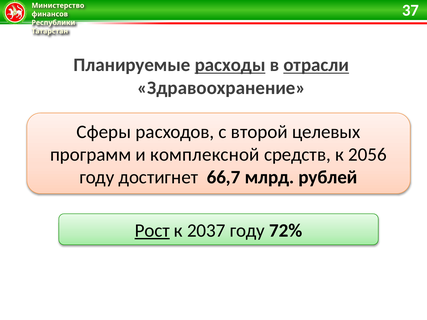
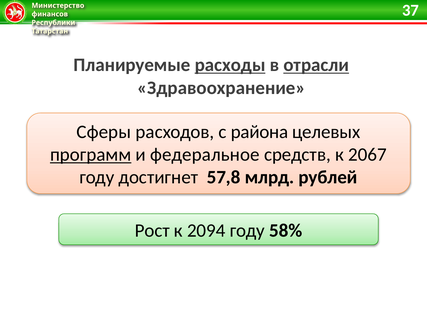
второй: второй -> района (259, 132)
программ underline: none -> present (91, 155)
комплексной: комплексной -> федеральное (205, 155)
2056: 2056 -> 2067 (367, 155)
66,7: 66,7 -> 57,8 (224, 177)
Рост underline: present -> none (152, 231)
2037: 2037 -> 2094 (206, 231)
72%: 72% -> 58% (286, 231)
